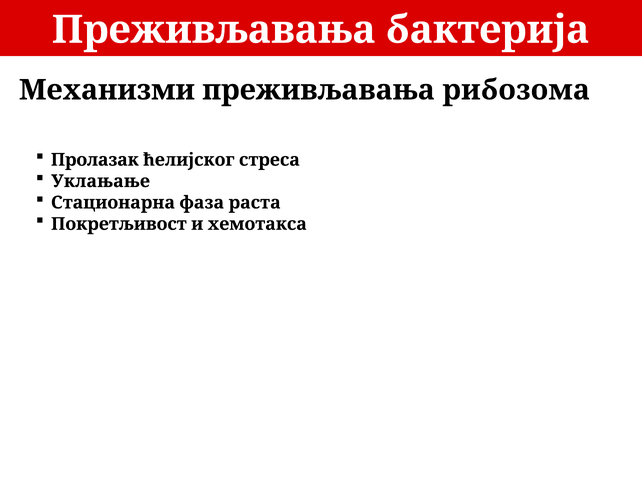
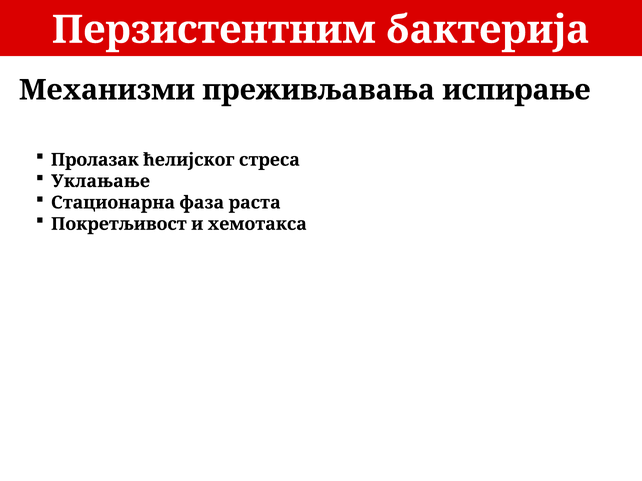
Преживљавања: Преживљавања -> Перзистентним (214, 30)
рибозома: рибозома -> испирање (516, 90)
